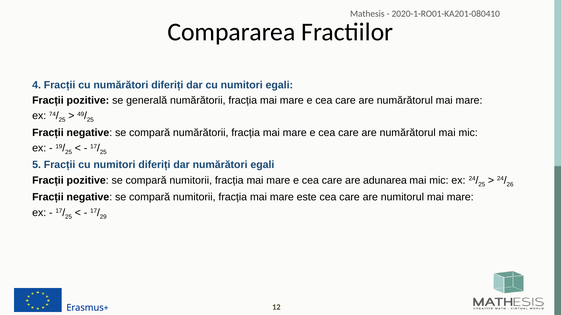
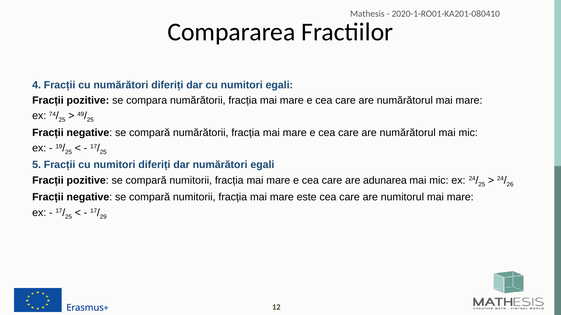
generală: generală -> compara (147, 100)
